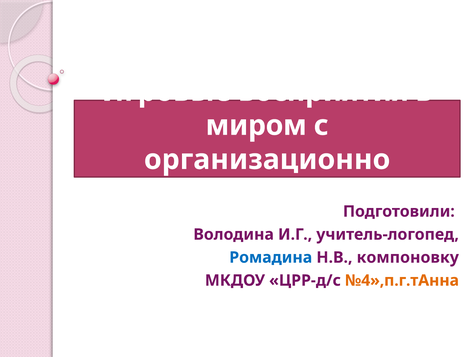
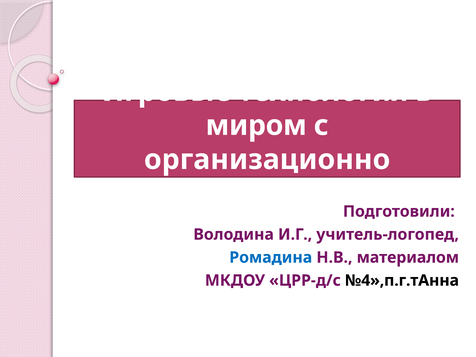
восприятия: восприятия -> технология (323, 91)
компоновку: компоновку -> материалом (408, 257)
№4»,п.г.тАнна colour: orange -> black (402, 280)
